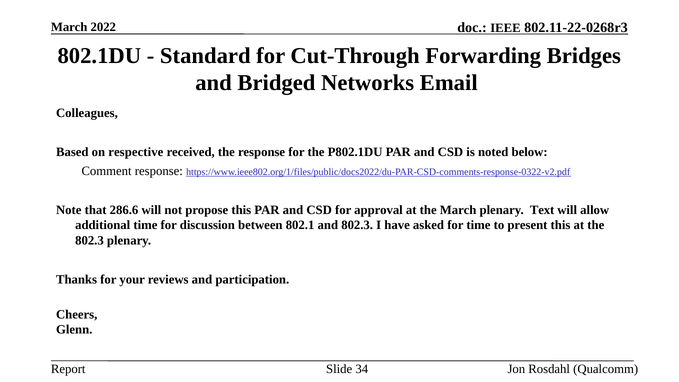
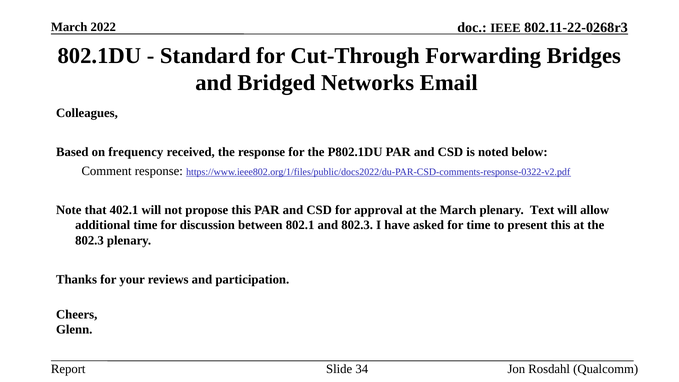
respective: respective -> frequency (136, 152)
286.6: 286.6 -> 402.1 (124, 210)
